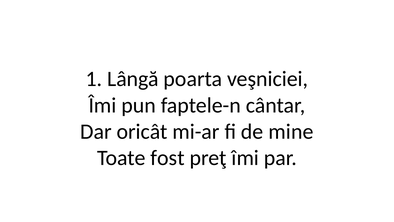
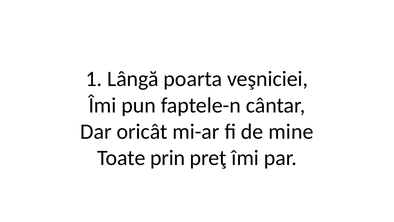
fost: fost -> prin (168, 158)
